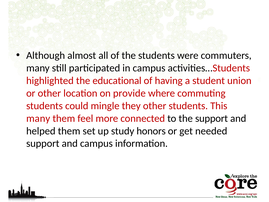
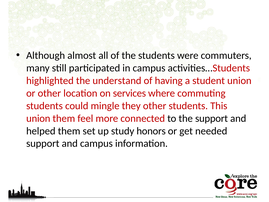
educational: educational -> understand (117, 81)
provide: provide -> services (129, 93)
many: many -> union (38, 118)
